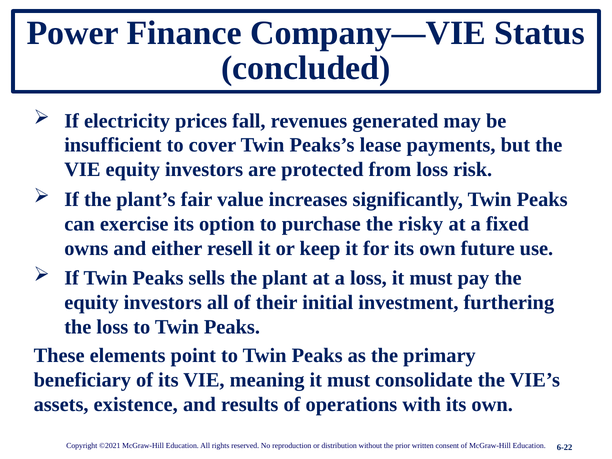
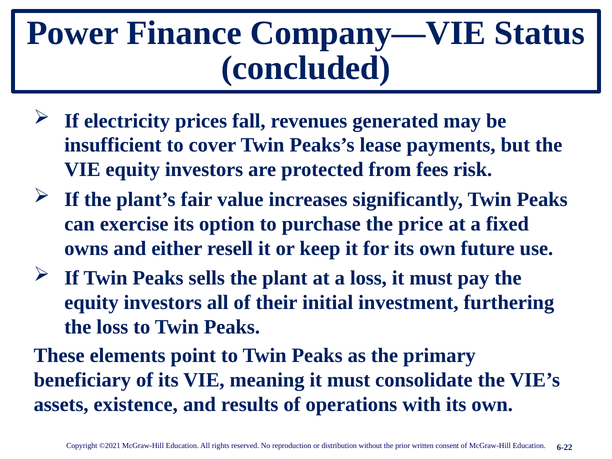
from loss: loss -> fees (432, 170)
risky: risky -> price (421, 224)
